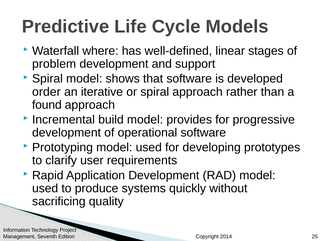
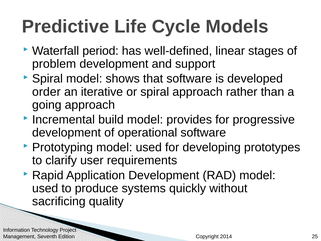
where: where -> period (101, 51)
found: found -> going (47, 105)
